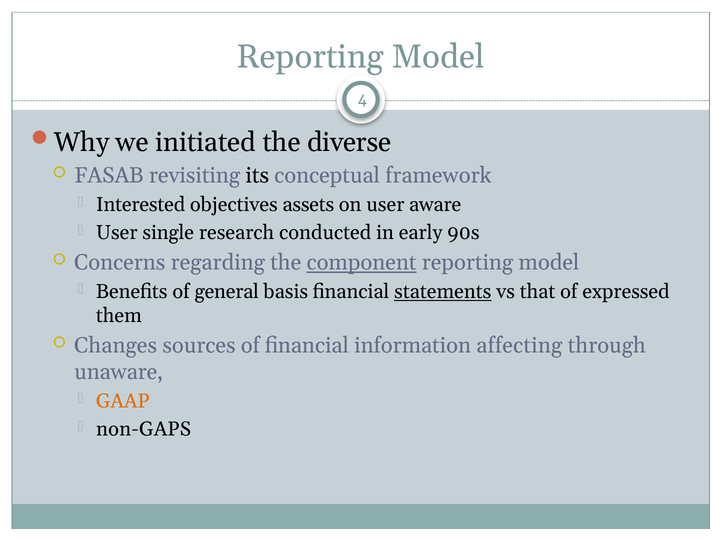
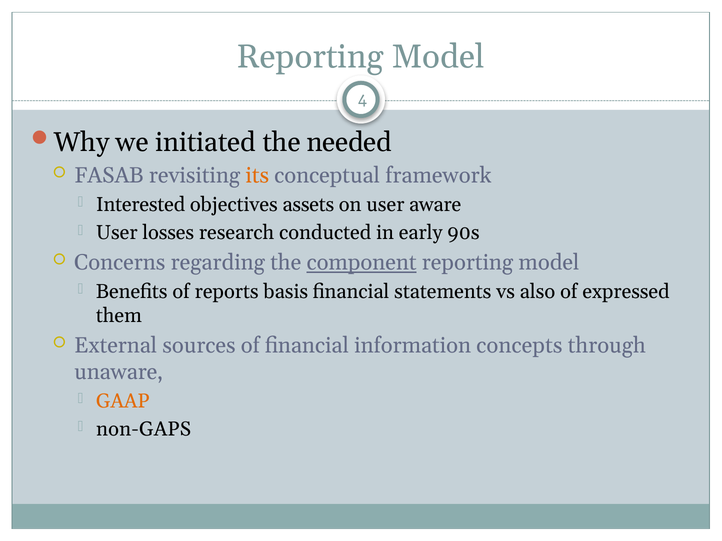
diverse: diverse -> needed (349, 142)
its colour: black -> orange (257, 176)
single: single -> losses (168, 233)
general: general -> reports (227, 292)
statements underline: present -> none (443, 292)
that: that -> also (538, 292)
Changes: Changes -> External (116, 346)
affecting: affecting -> concepts (519, 346)
